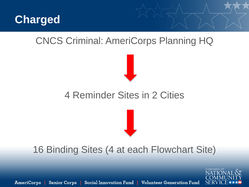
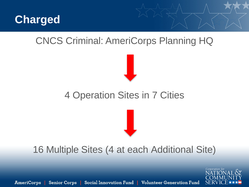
Reminder: Reminder -> Operation (94, 95)
2: 2 -> 7 (155, 95)
Binding: Binding -> Multiple (62, 149)
Flowchart: Flowchart -> Additional (172, 149)
